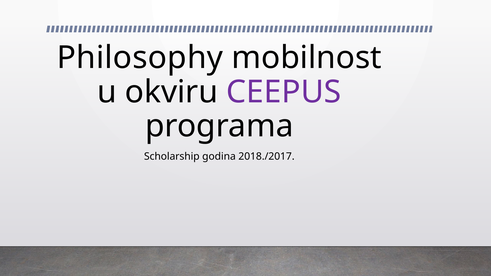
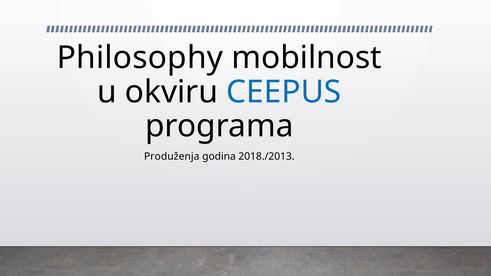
CEEPUS colour: purple -> blue (284, 92)
Scholarship: Scholarship -> Produženja (172, 157)
2018./2017: 2018./2017 -> 2018./2013 (266, 157)
